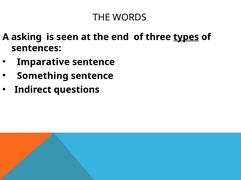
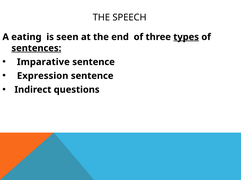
WORDS: WORDS -> SPEECH (129, 18)
asking: asking -> eating (26, 37)
sentences underline: none -> present (36, 48)
Something: Something -> Expression (43, 76)
